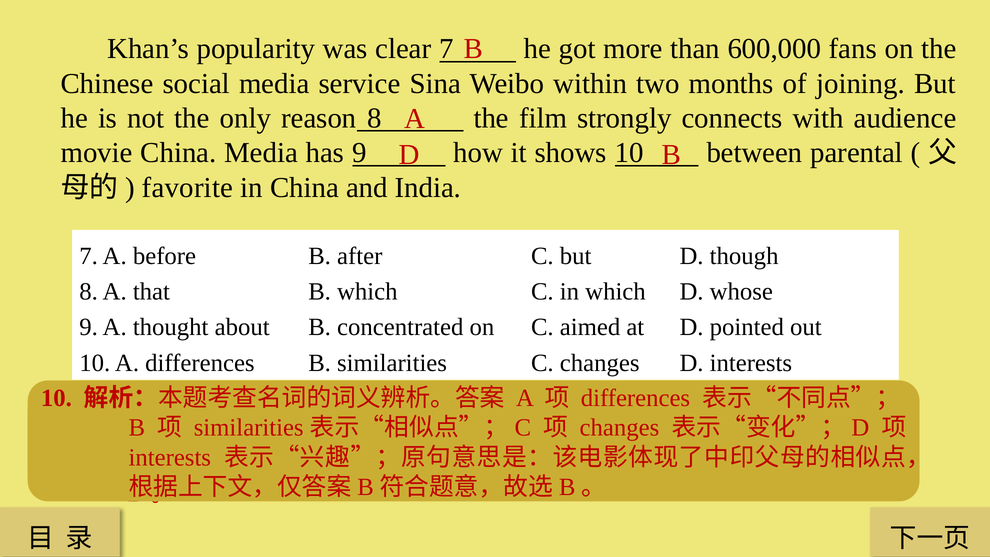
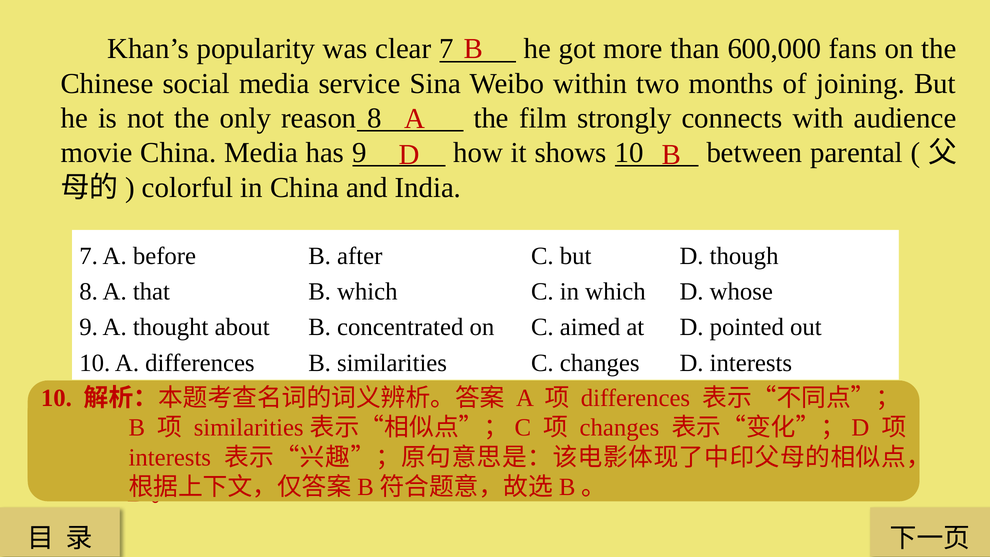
favorite: favorite -> colorful (188, 188)
